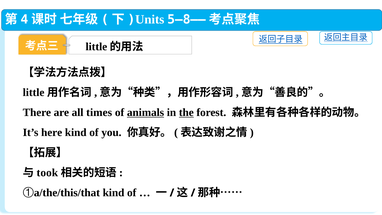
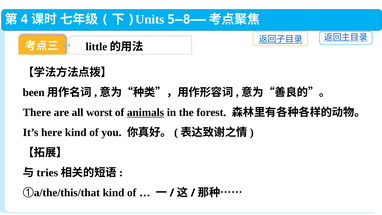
little: little -> been (34, 92)
times: times -> worst (99, 112)
the underline: present -> none (186, 112)
took: took -> tries (47, 173)
